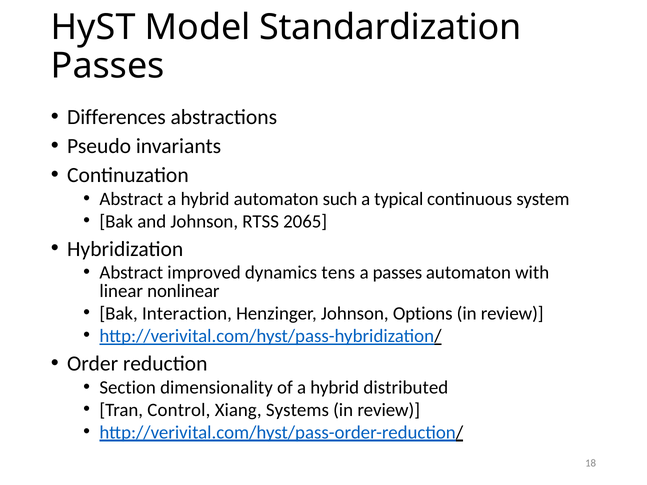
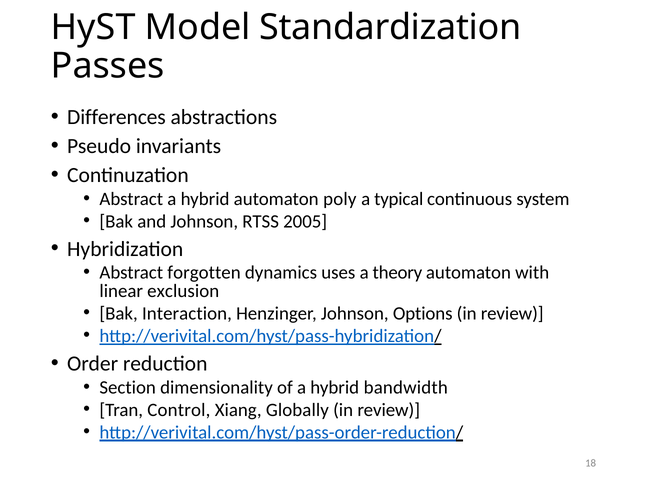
such: such -> poly (340, 199)
2065: 2065 -> 2005 (305, 221)
improved: improved -> forgotten (204, 273)
tens: tens -> uses (338, 273)
a passes: passes -> theory (397, 273)
nonlinear: nonlinear -> exclusion (183, 291)
distributed: distributed -> bandwidth (406, 388)
Systems: Systems -> Globally (297, 410)
